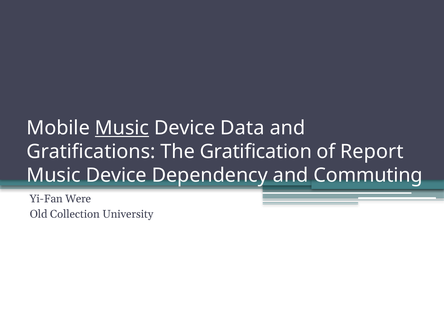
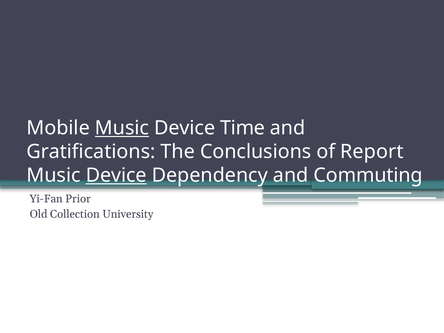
Data: Data -> Time (243, 128)
Gratification: Gratification -> Conclusions (256, 152)
Device underline: none -> present (116, 175)
Were: Were -> Prior (78, 199)
